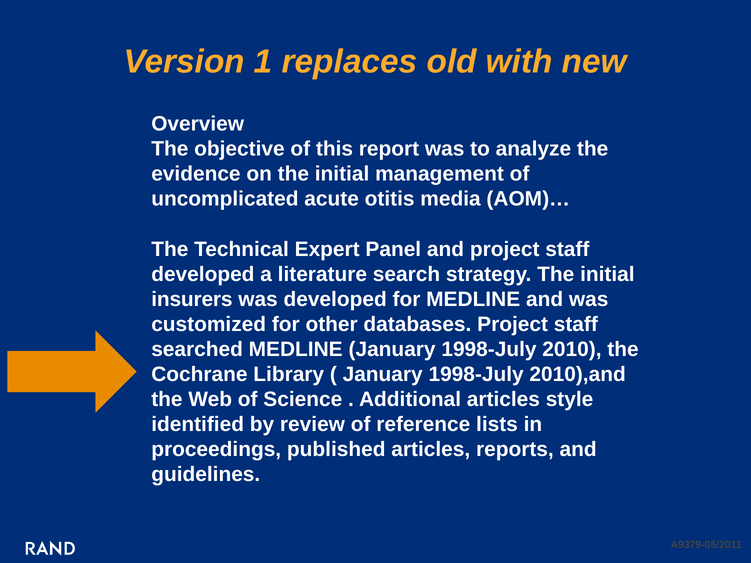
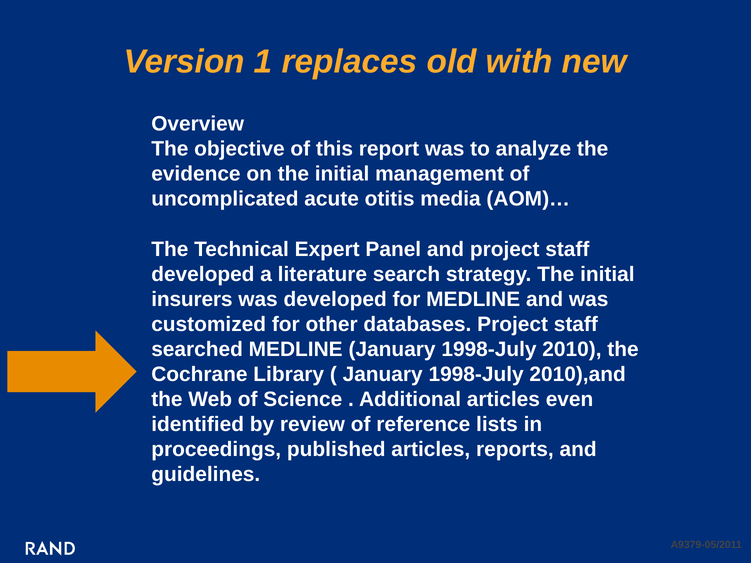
style: style -> even (570, 400)
